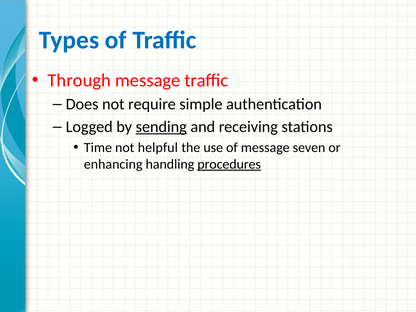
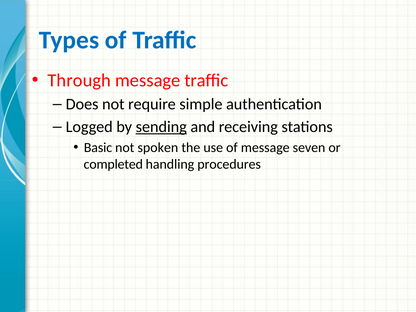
Time: Time -> Basic (98, 148)
helpful: helpful -> spoken (158, 148)
enhancing: enhancing -> completed (113, 164)
procedures underline: present -> none (229, 164)
